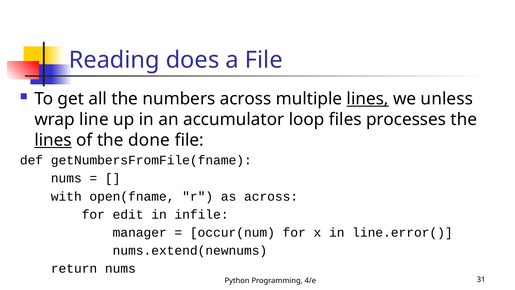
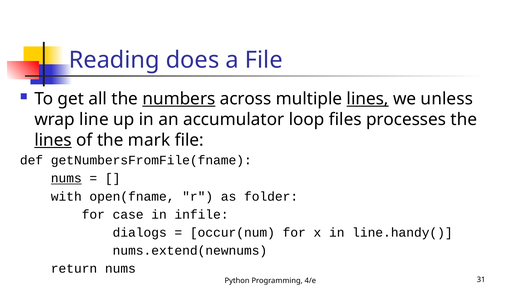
numbers underline: none -> present (179, 99)
done: done -> mark (149, 140)
nums underline: none -> present (66, 178)
as across: across -> folder (271, 196)
edit: edit -> case (128, 214)
manager: manager -> dialogs (140, 232)
line.error(: line.error( -> line.handy( (402, 232)
